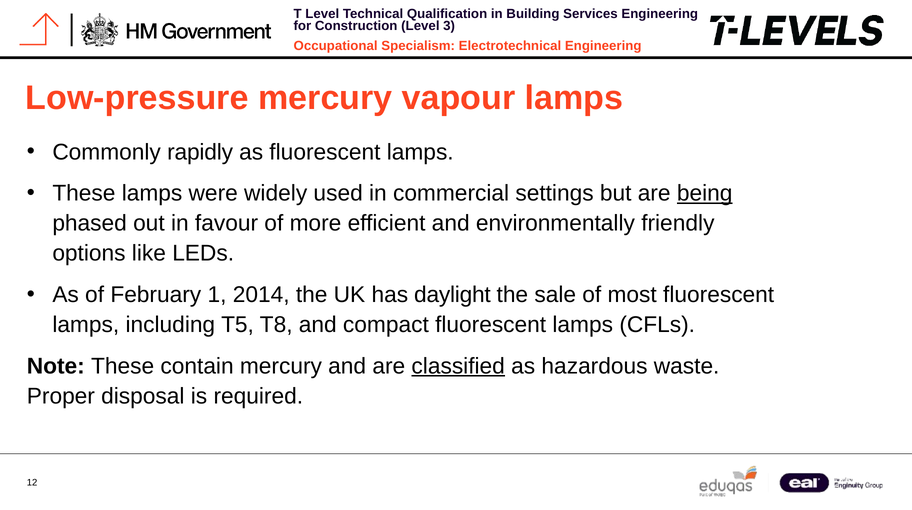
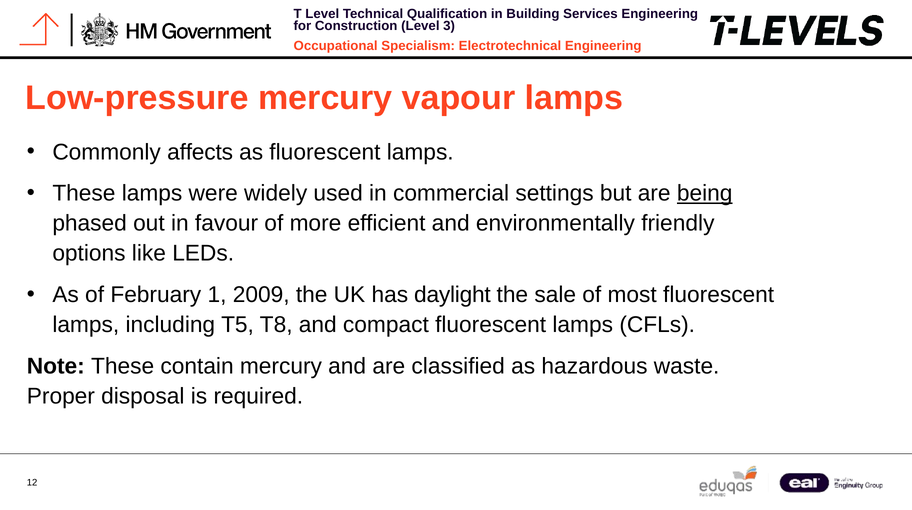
rapidly: rapidly -> affects (200, 152)
2014: 2014 -> 2009 (261, 295)
classified underline: present -> none (458, 366)
